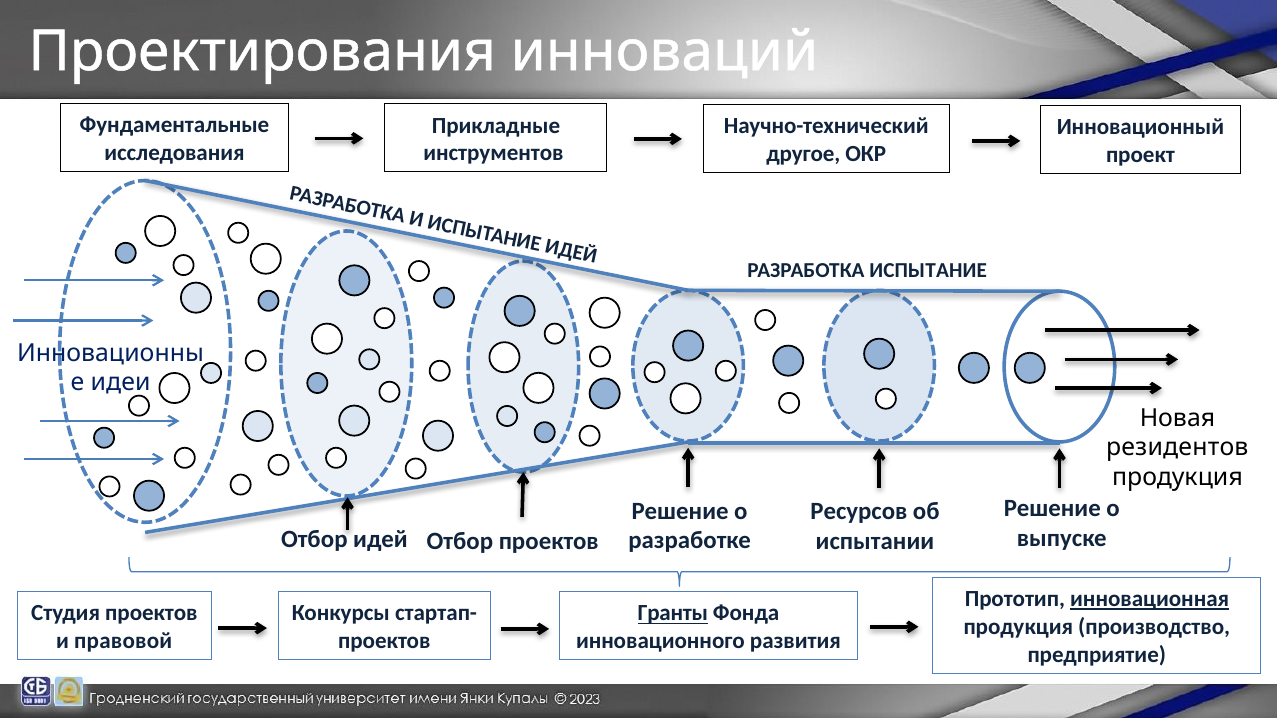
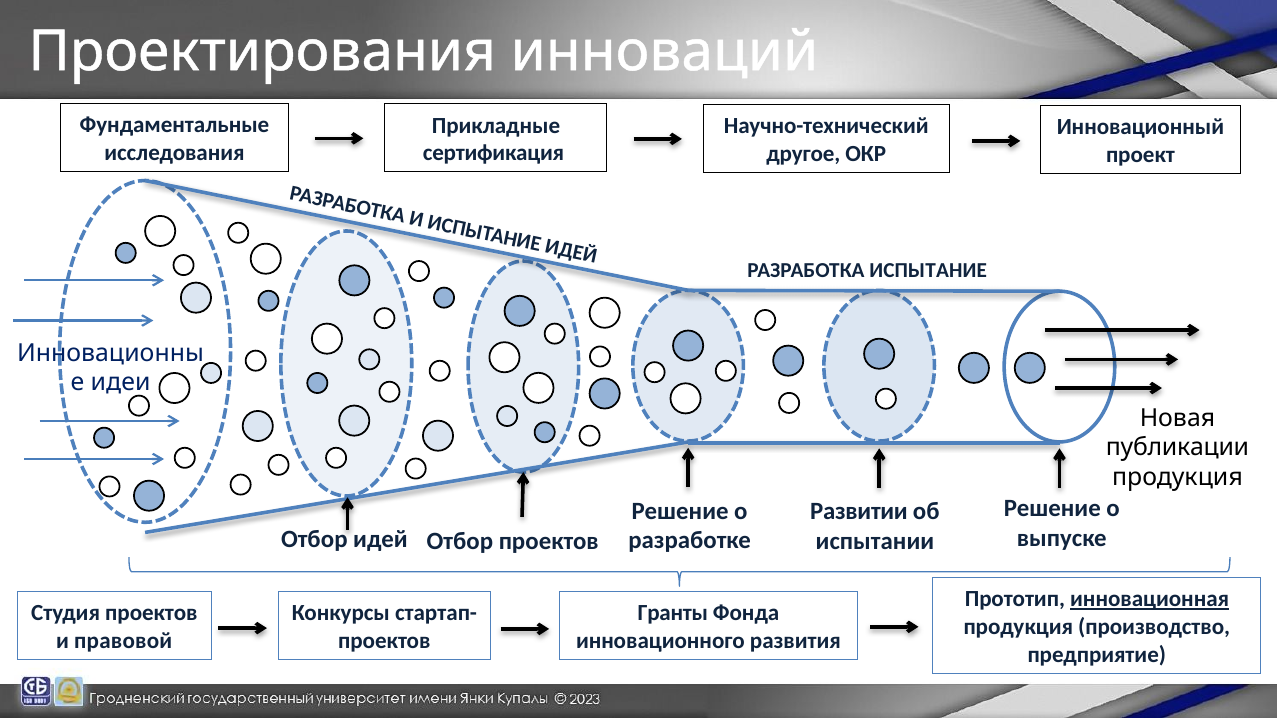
инструментов: инструментов -> сертификация (494, 153)
резидентов: резидентов -> публикации (1177, 448)
Ресурсов: Ресурсов -> Развитии (859, 512)
Гранты underline: present -> none (673, 614)
